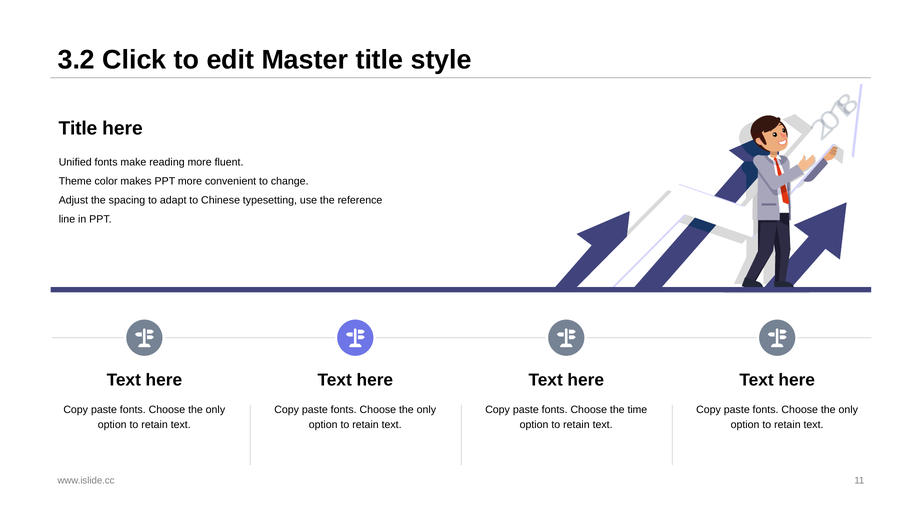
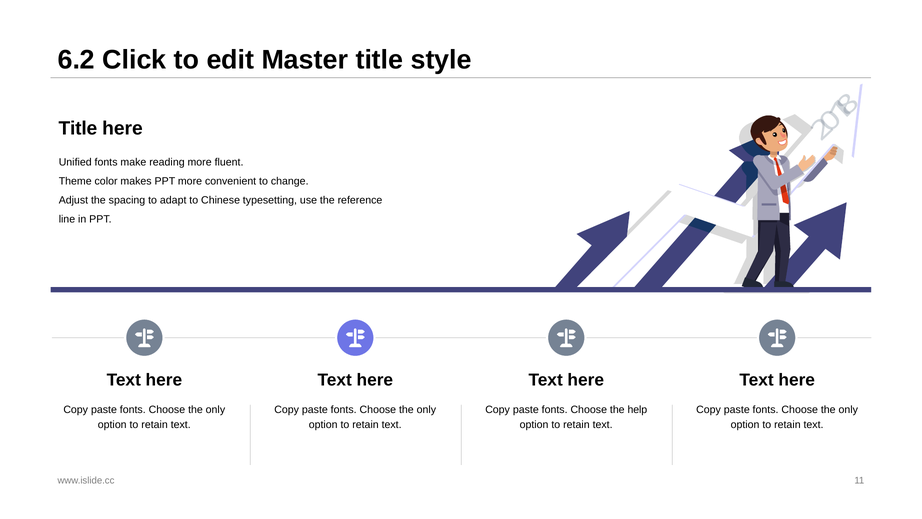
3.2: 3.2 -> 6.2 (76, 60)
time: time -> help (637, 409)
